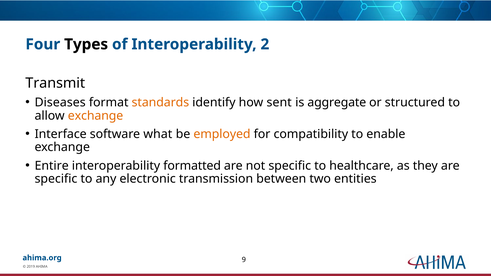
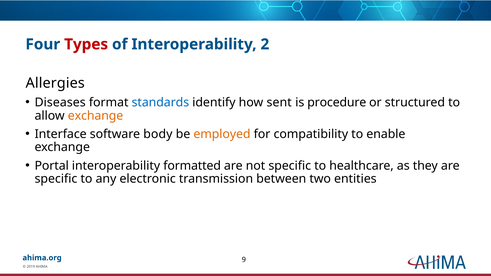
Types colour: black -> red (86, 44)
Transmit: Transmit -> Allergies (55, 83)
standards colour: orange -> blue (160, 103)
aggregate: aggregate -> procedure (337, 103)
what: what -> body (158, 134)
Entire: Entire -> Portal (52, 166)
